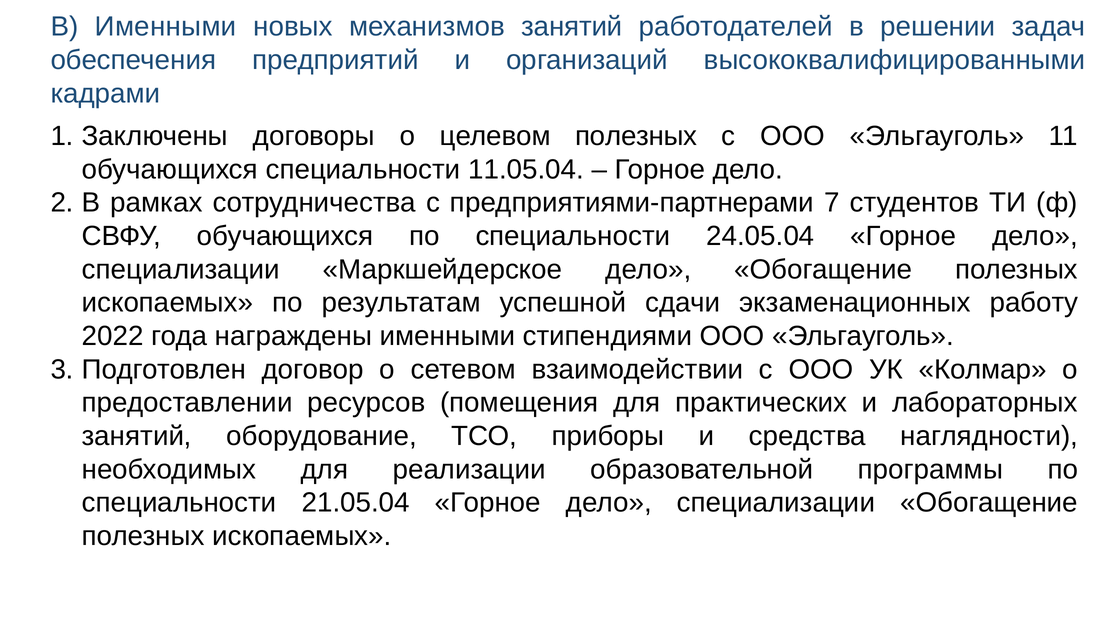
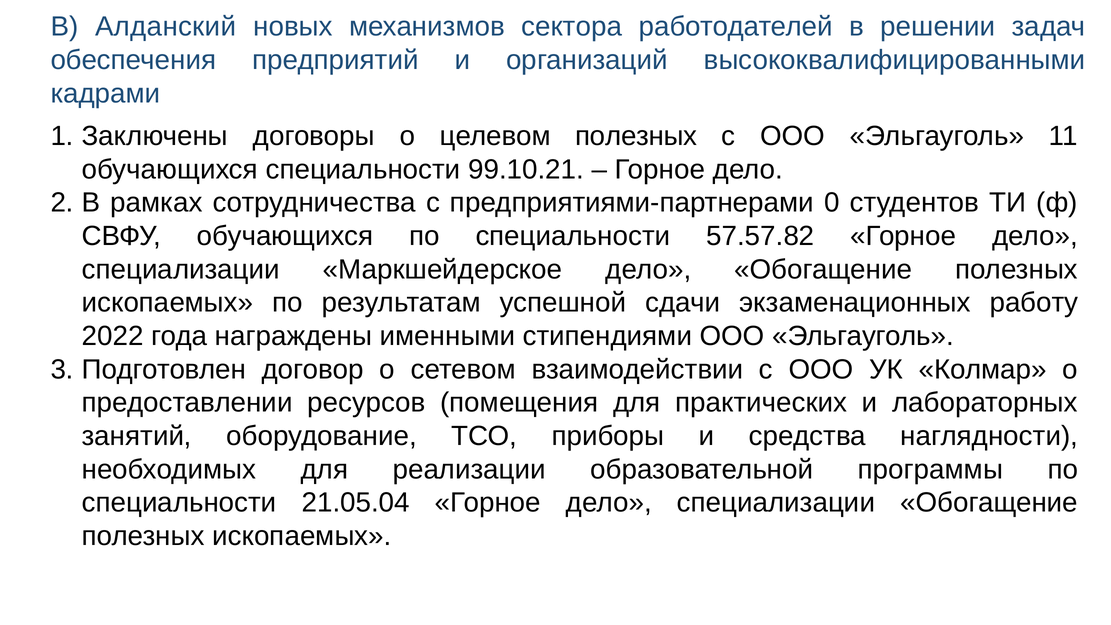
В Именными: Именными -> Алданский (166, 27)
механизмов занятий: занятий -> сектора (572, 27)
11.05.04: 11.05.04 -> 99.10.21 (526, 169)
7: 7 -> 0 (832, 203)
24.05.04: 24.05.04 -> 57.57.82 (760, 236)
